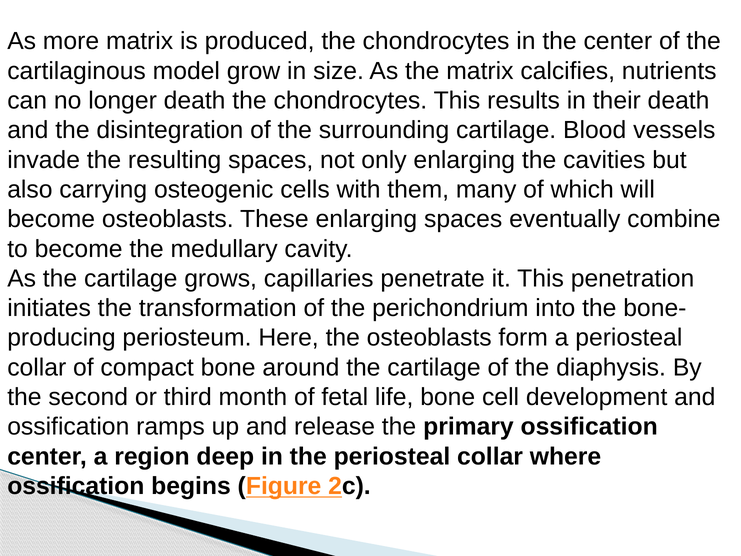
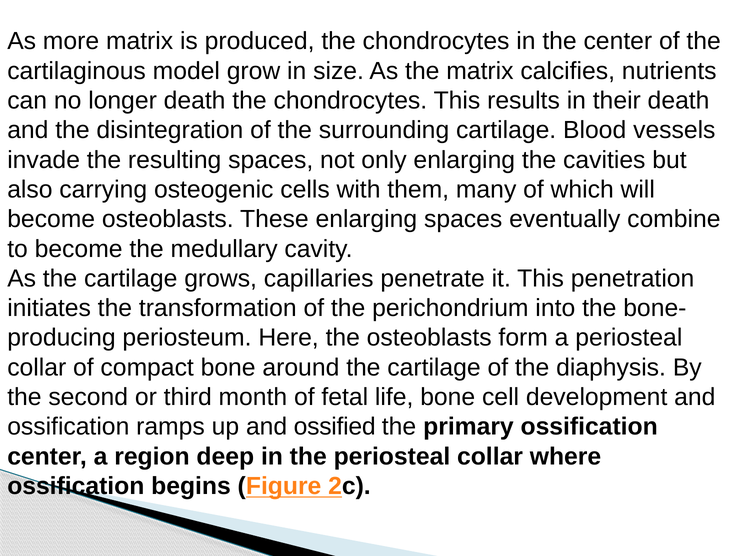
release: release -> ossified (335, 427)
